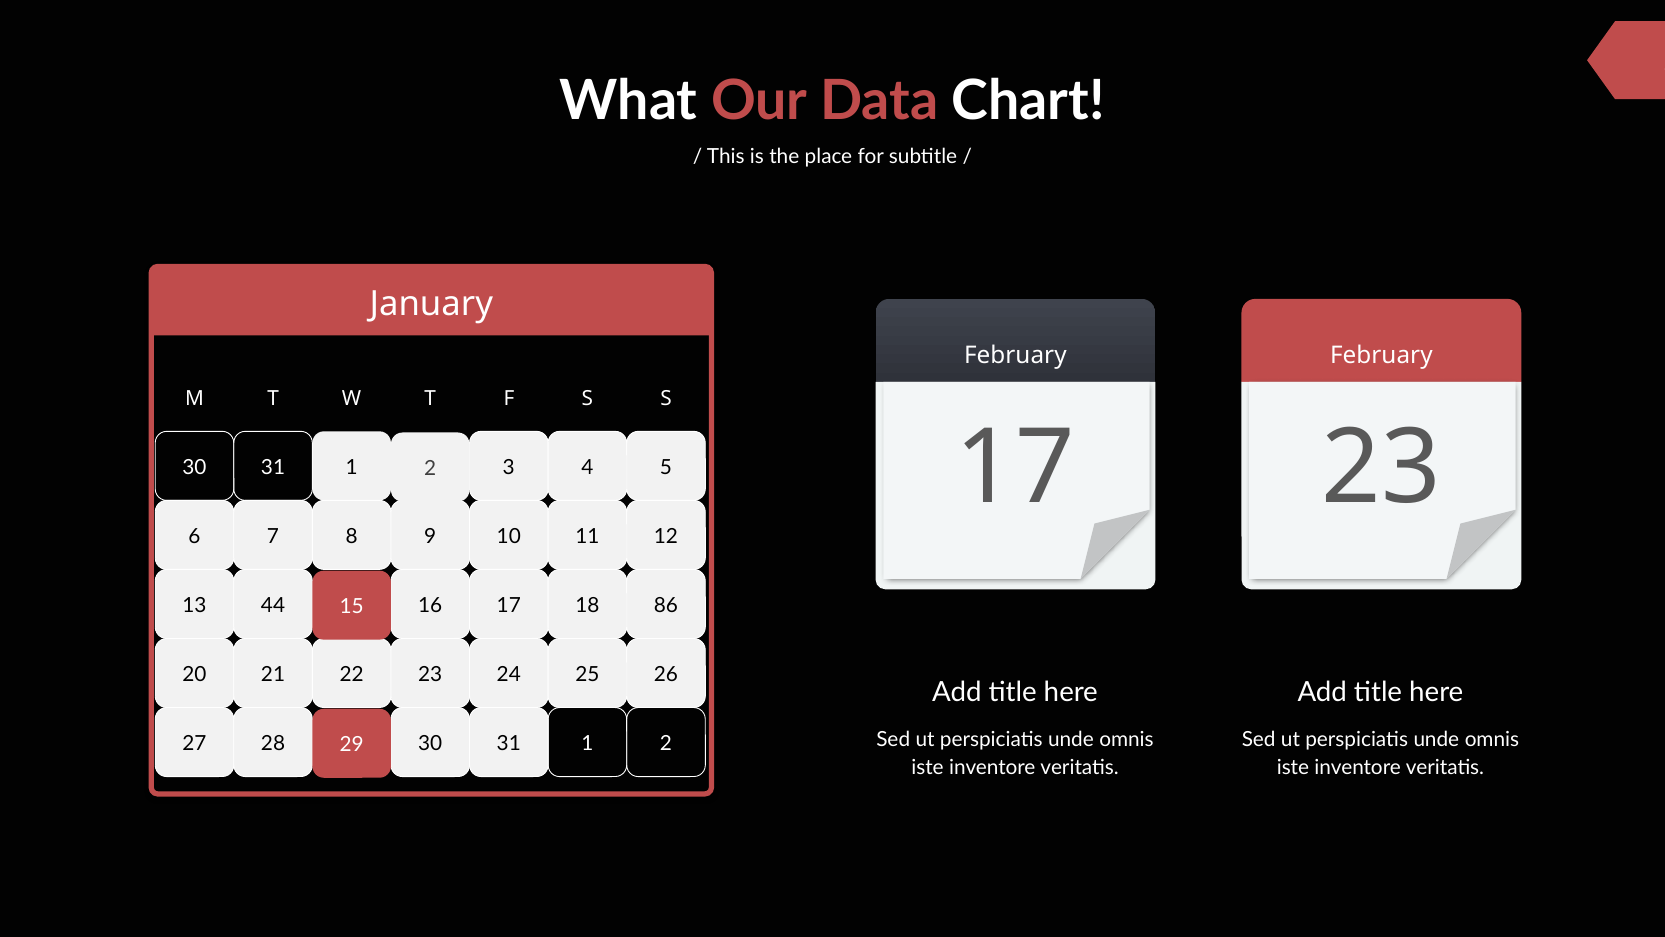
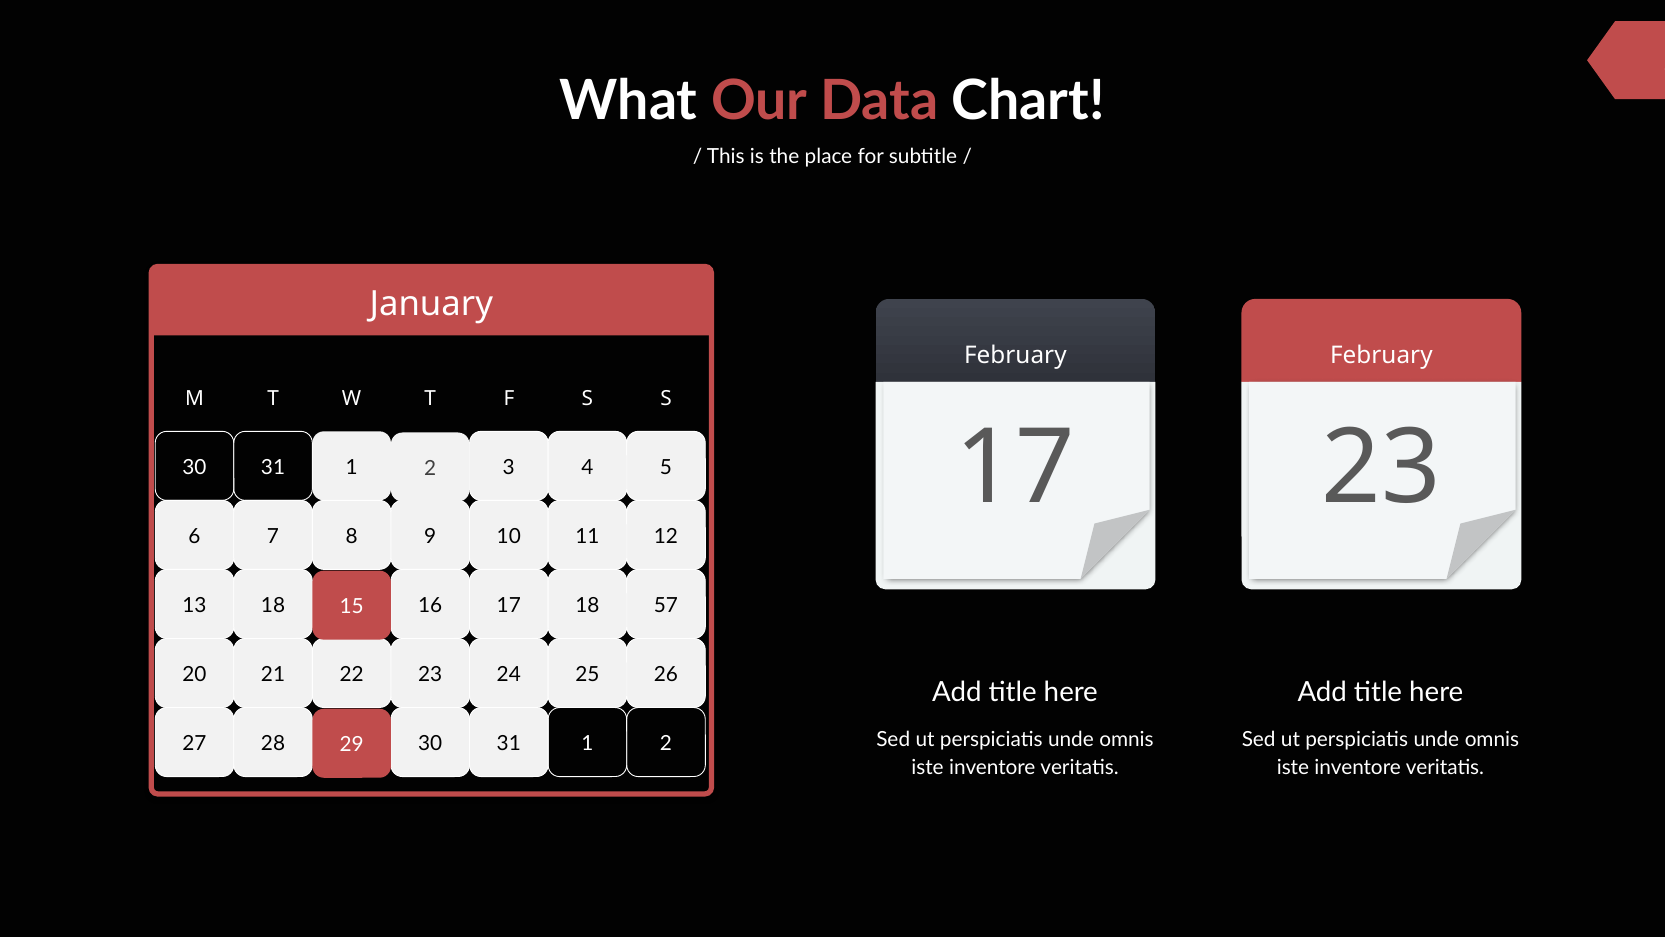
13 44: 44 -> 18 (273, 605)
86: 86 -> 57 (666, 605)
